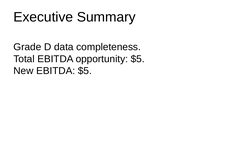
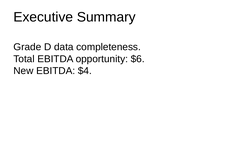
opportunity $5: $5 -> $6 (138, 59)
EBITDA $5: $5 -> $4 (85, 71)
